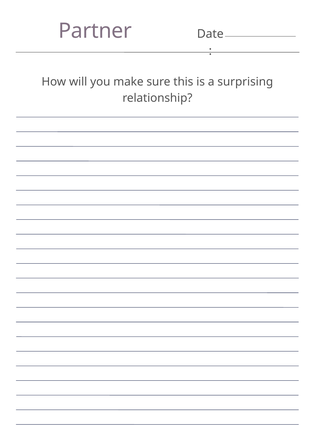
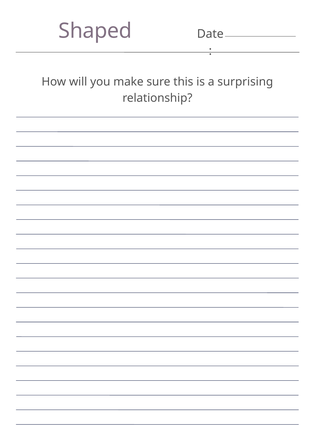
Partner: Partner -> Shaped (95, 31)
